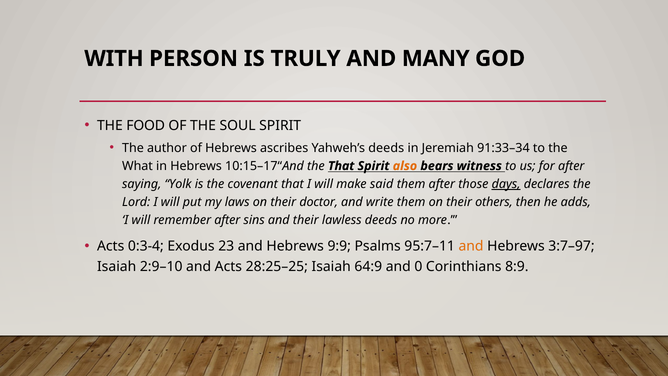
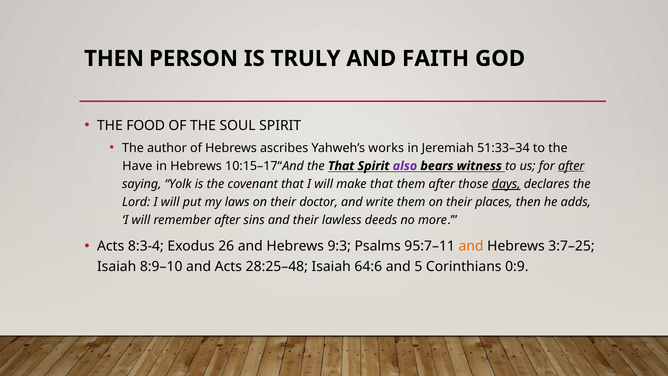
WITH: WITH -> THEN (114, 58)
MANY: MANY -> FAITH (436, 58)
Yahweh’s deeds: deeds -> works (386, 148)
91:33–34: 91:33–34 -> 51:33–34 (503, 148)
What: What -> Have (137, 166)
also colour: orange -> purple (405, 166)
after underline: none -> present (571, 166)
make said: said -> that (382, 184)
others: others -> places (494, 202)
0:3-4: 0:3-4 -> 8:3-4 (146, 246)
23: 23 -> 26 (226, 246)
9:9: 9:9 -> 9:3 (339, 246)
3:7–97: 3:7–97 -> 3:7–25 (571, 246)
2:9–10: 2:9–10 -> 8:9–10 (161, 266)
28:25–25: 28:25–25 -> 28:25–48 (277, 266)
64:9: 64:9 -> 64:6 (368, 266)
0: 0 -> 5 (418, 266)
8:9: 8:9 -> 0:9 (517, 266)
